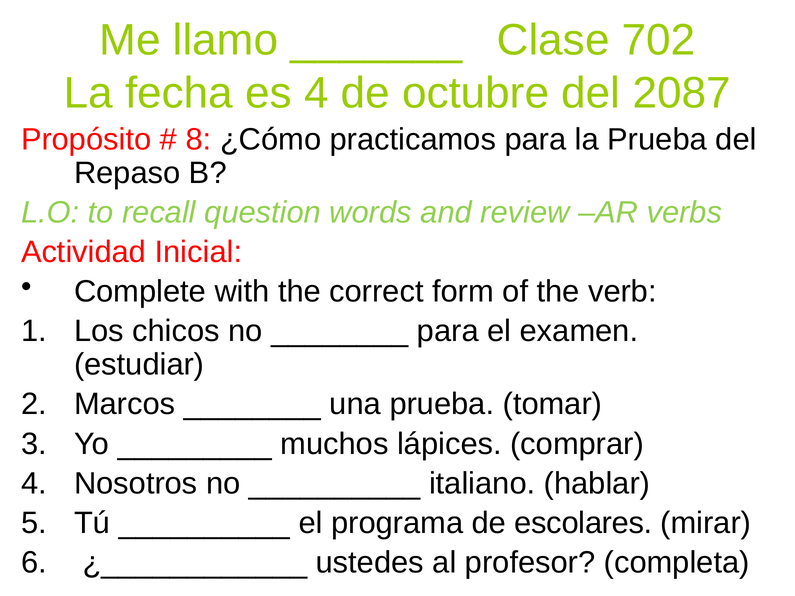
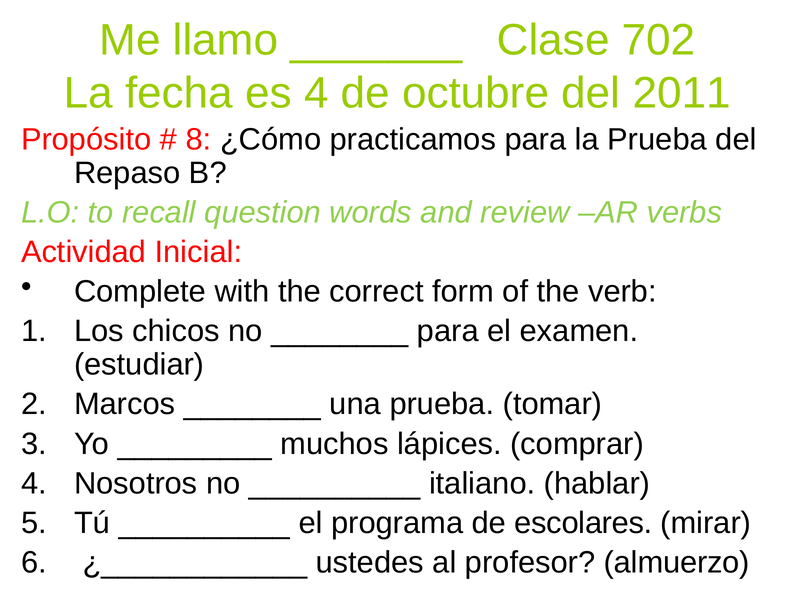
2087: 2087 -> 2011 (682, 93)
completa: completa -> almuerzo (677, 563)
